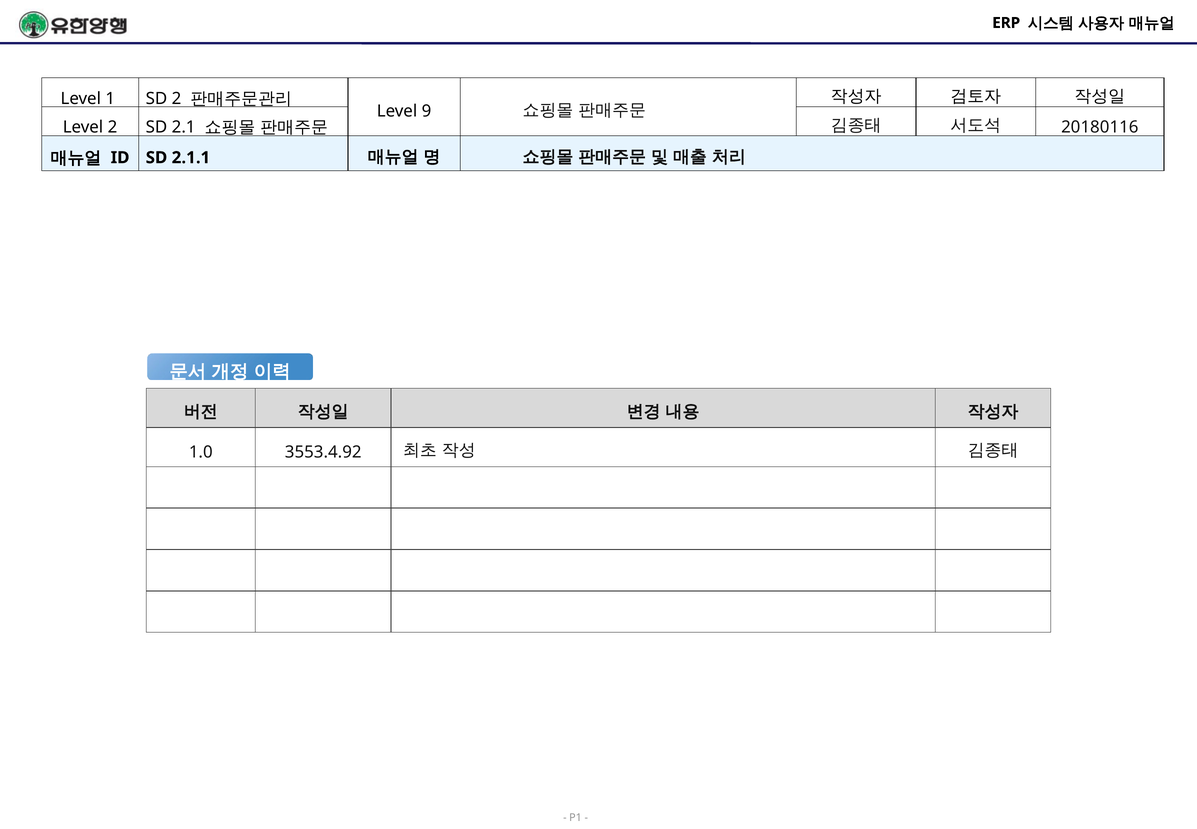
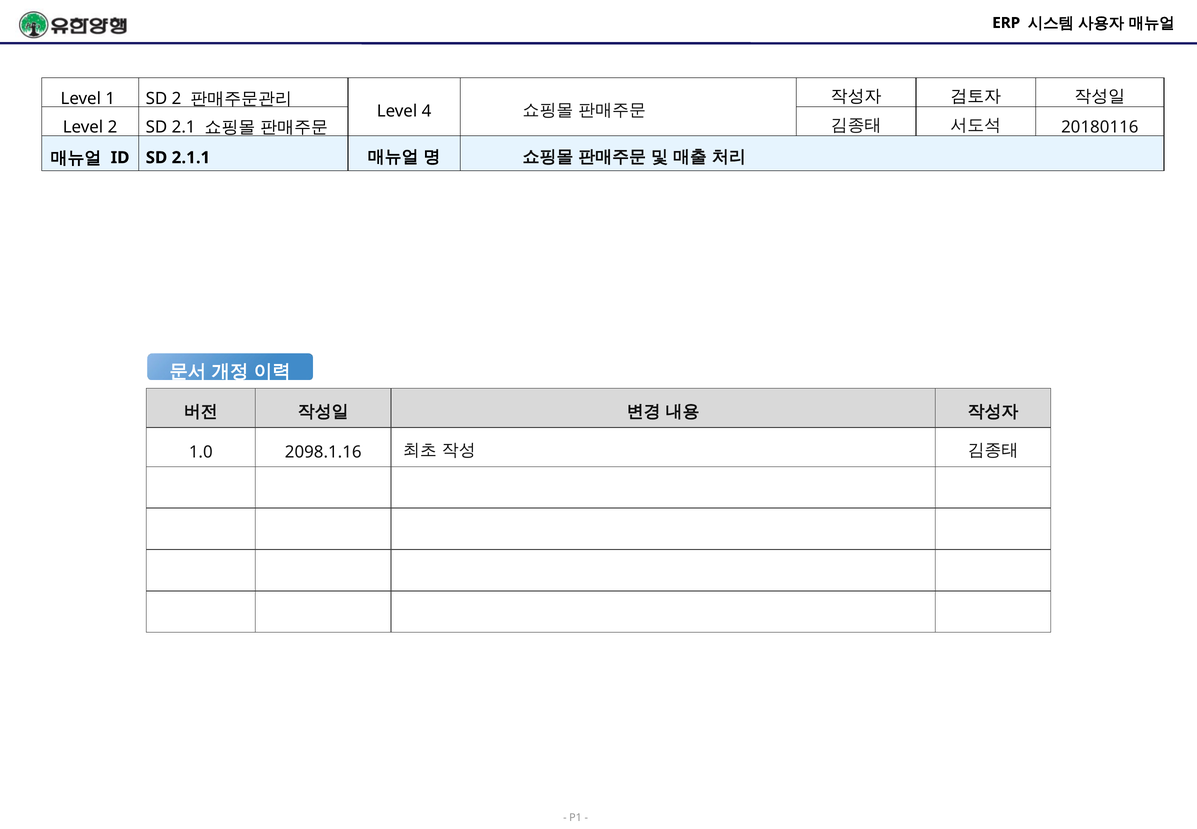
9: 9 -> 4 (427, 111)
3553.4.92: 3553.4.92 -> 2098.1.16 (323, 452)
